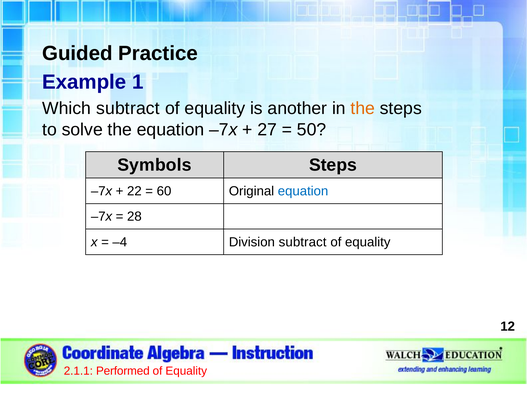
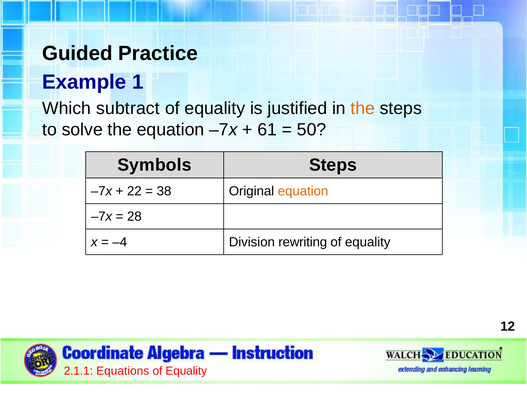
another: another -> justified (297, 108)
27: 27 -> 61 (267, 129)
60: 60 -> 38 (164, 191)
equation colour: blue -> orange (303, 191)
Division subtract: subtract -> rewriting (303, 242)
Performed: Performed -> Equations (123, 370)
